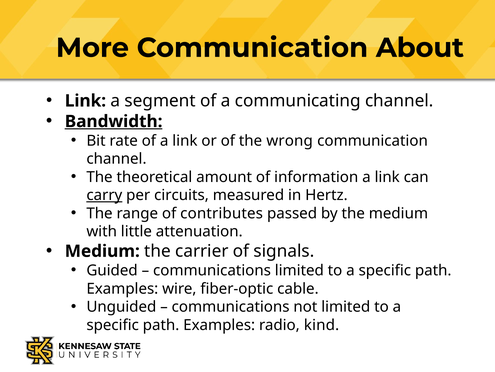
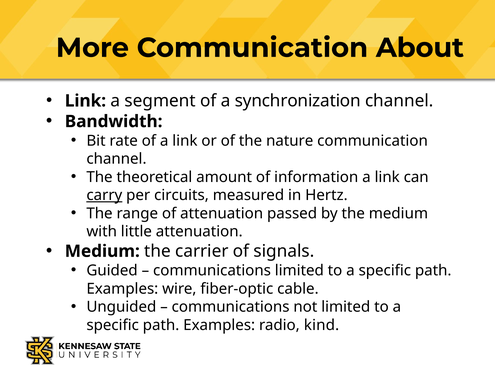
communicating: communicating -> synchronization (298, 101)
Bandwidth underline: present -> none (114, 121)
wrong: wrong -> nature (290, 140)
of contributes: contributes -> attenuation (222, 213)
